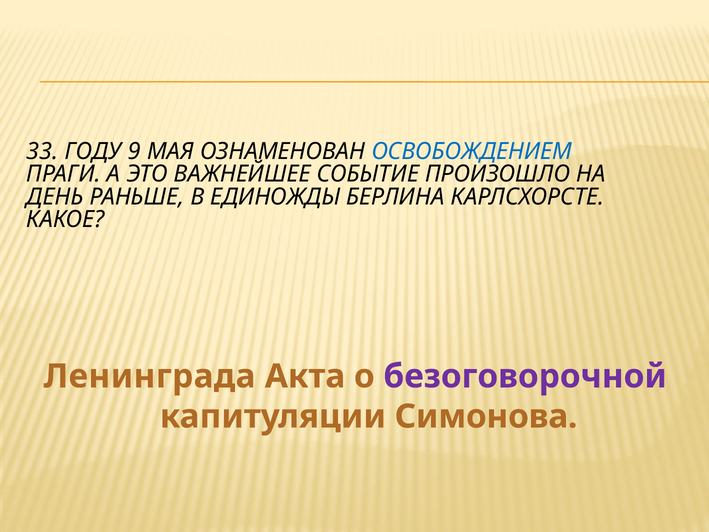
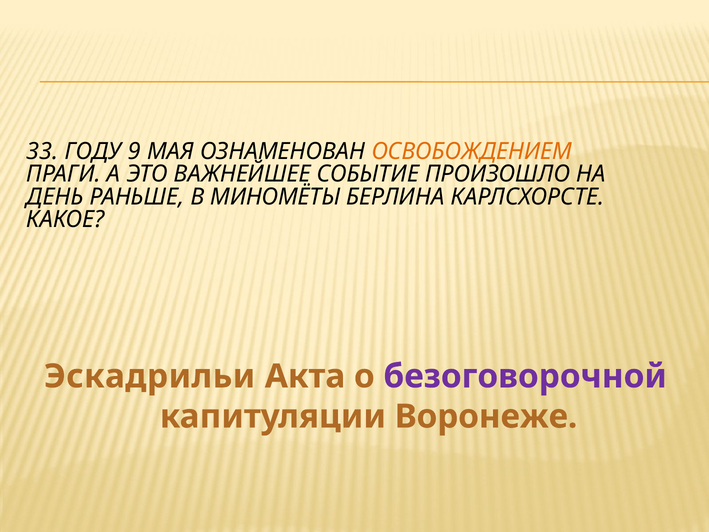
ОСВОБОЖДЕНИЕМ colour: blue -> orange (472, 151)
ЕДИНОЖДЫ: ЕДИНОЖДЫ -> МИНОМЁТЫ (275, 197)
Ленинграда: Ленинграда -> Эскадрильи (150, 376)
Симонова: Симонова -> Воронеже (486, 416)
